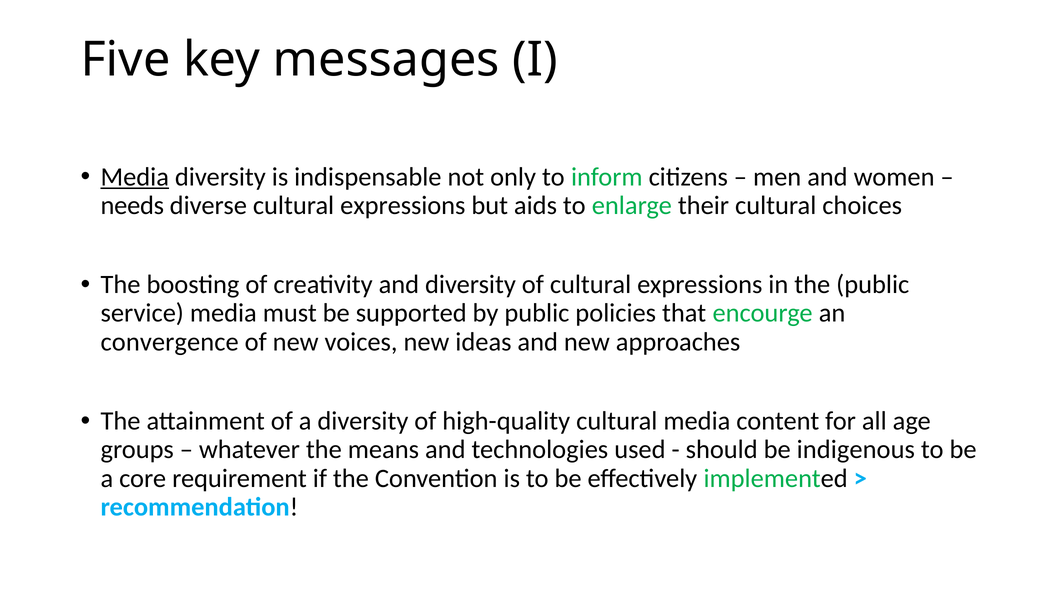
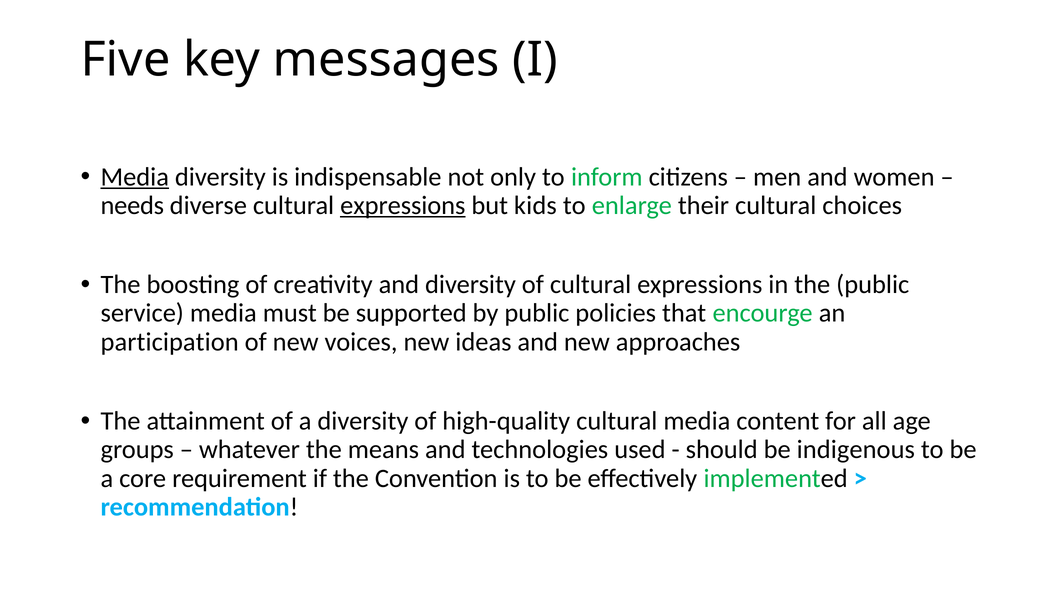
expressions underline: none -> present (403, 205)
aids: aids -> kids (535, 205)
convergence: convergence -> participation (170, 342)
